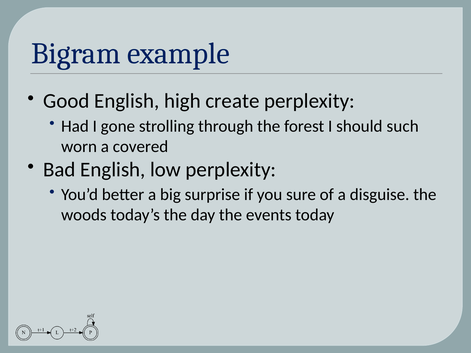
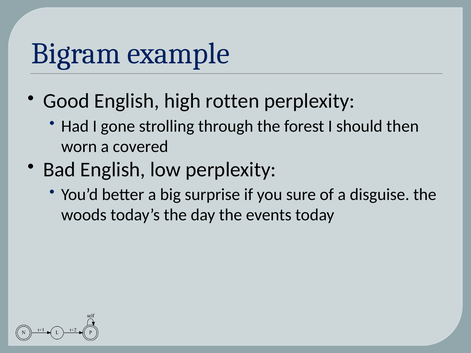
create: create -> rotten (232, 101)
such: such -> then (403, 126)
